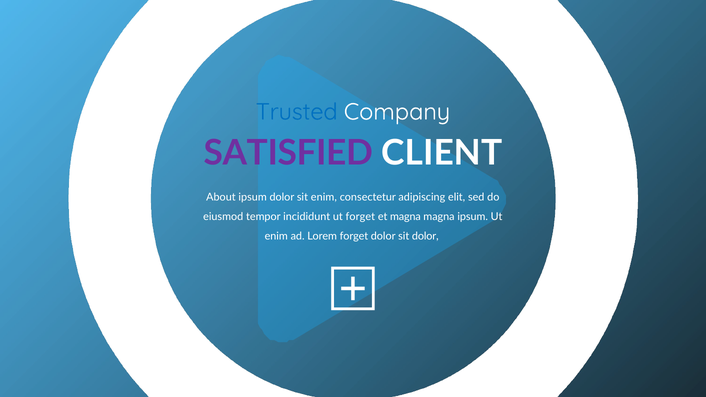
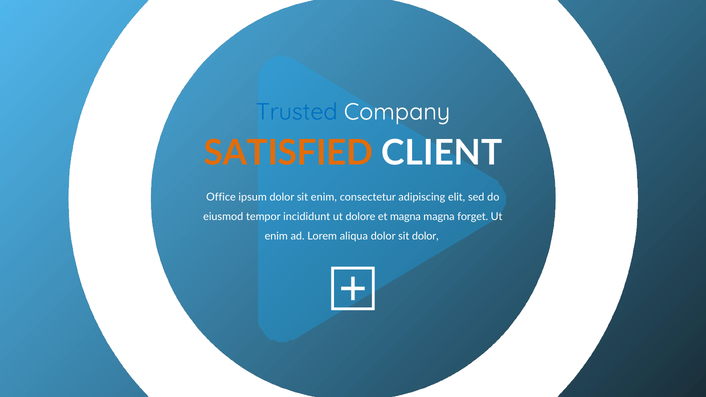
SATISFIED colour: purple -> orange (288, 153)
About: About -> Office (221, 197)
ut forget: forget -> dolore (360, 217)
magna ipsum: ipsum -> forget (473, 217)
Lorem forget: forget -> aliqua (354, 236)
